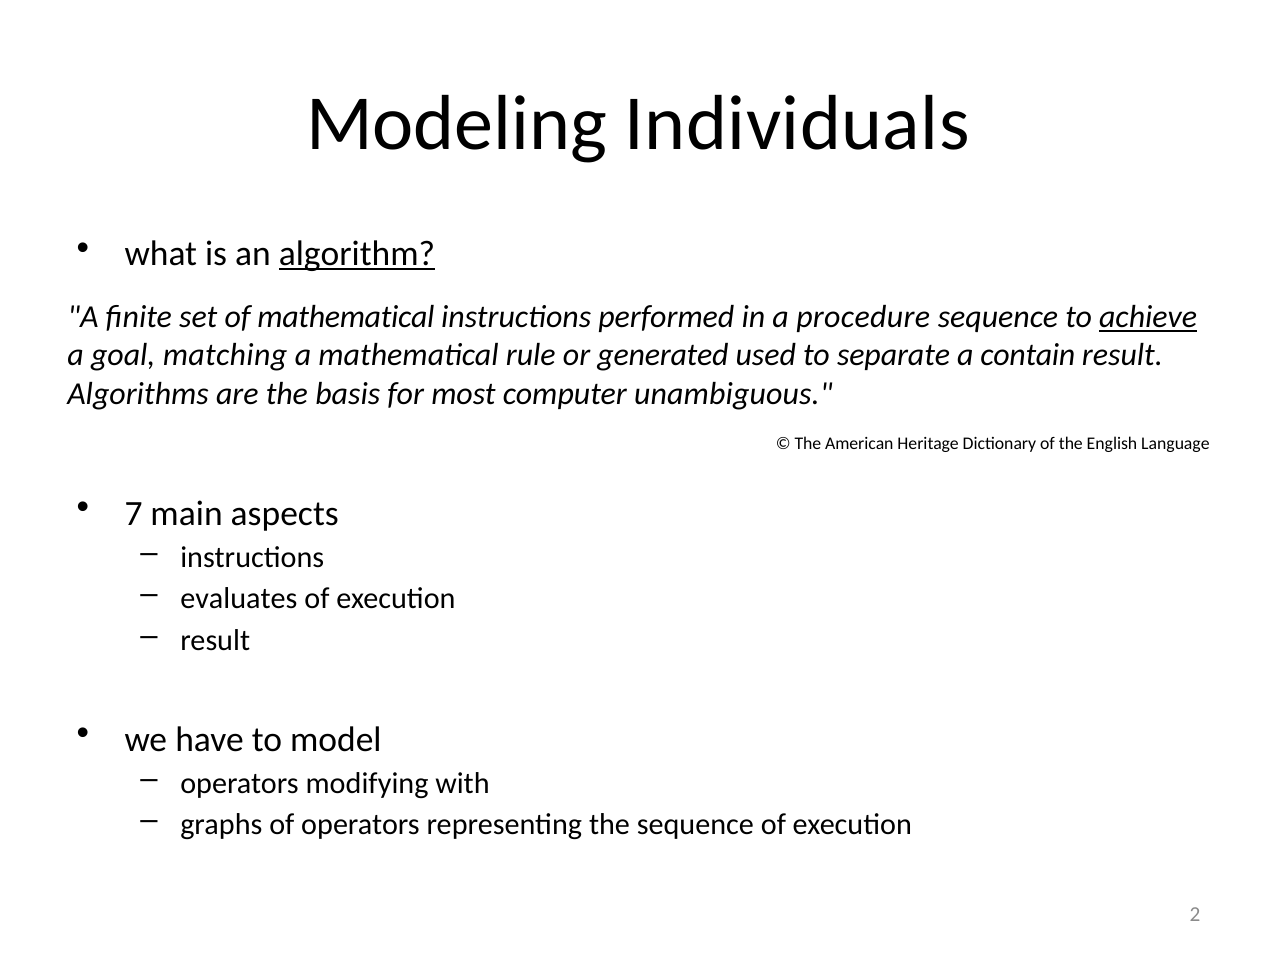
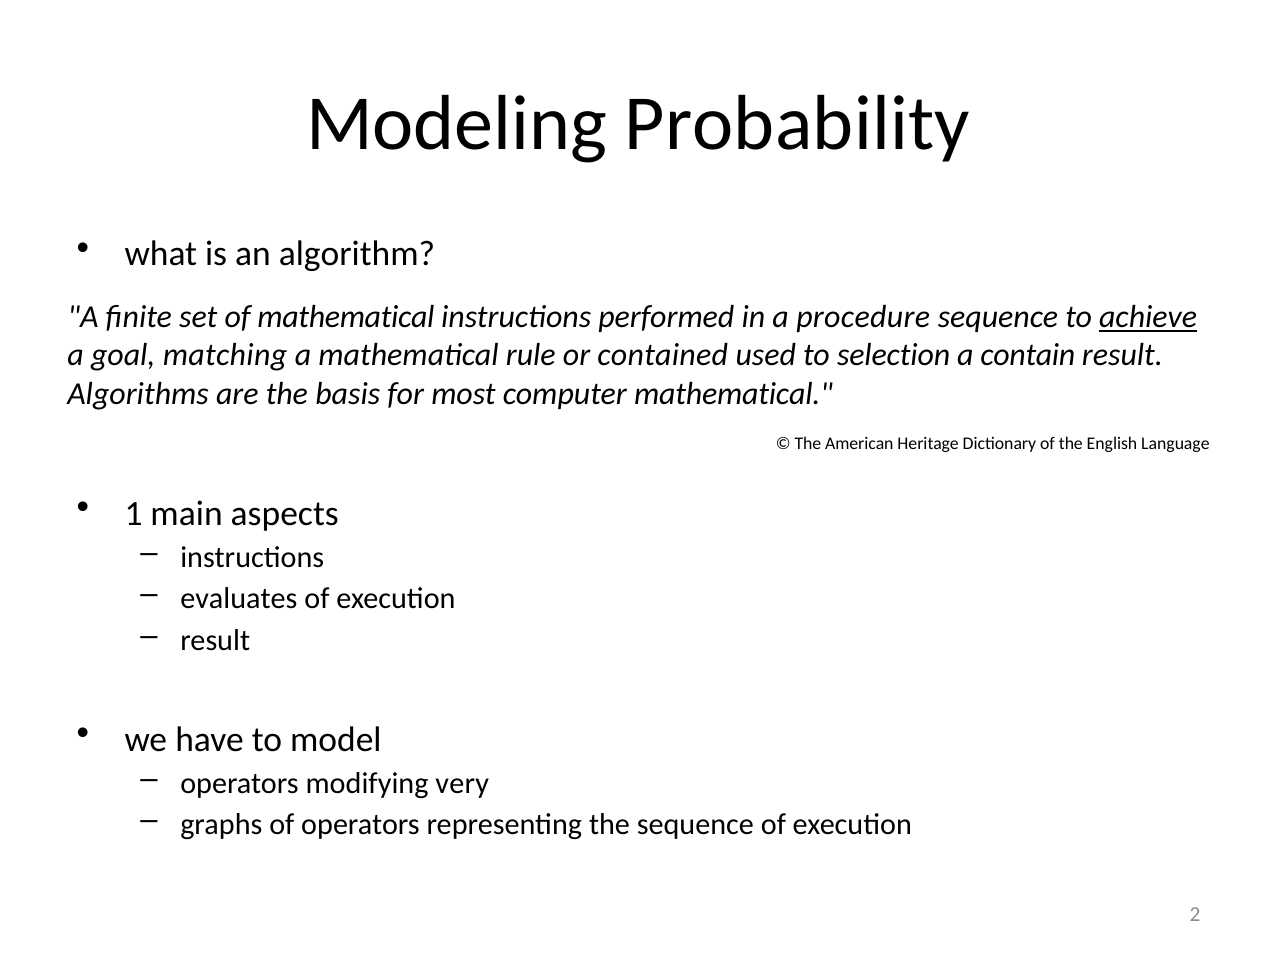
Individuals: Individuals -> Probability (797, 124)
algorithm underline: present -> none (357, 254)
generated: generated -> contained (663, 355)
separate: separate -> selection (894, 355)
computer unambiguous: unambiguous -> mathematical (734, 394)
7: 7 -> 1 (134, 513)
with: with -> very (462, 783)
